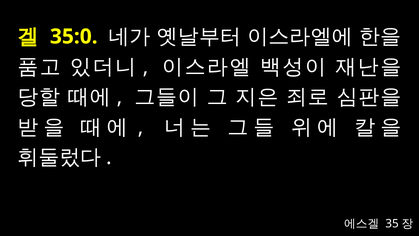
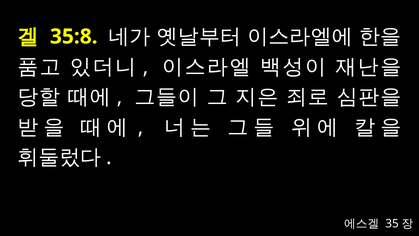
35:0: 35:0 -> 35:8 (74, 37)
